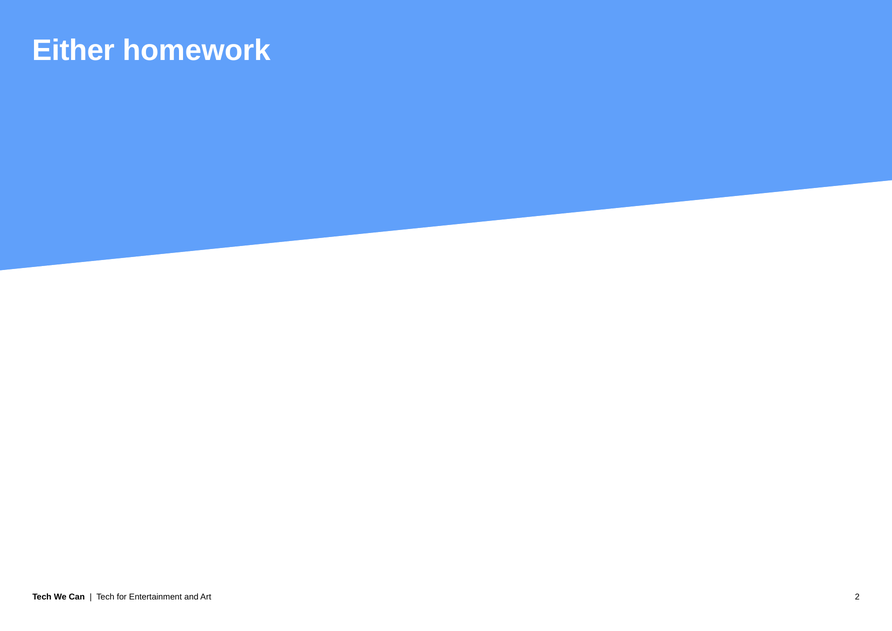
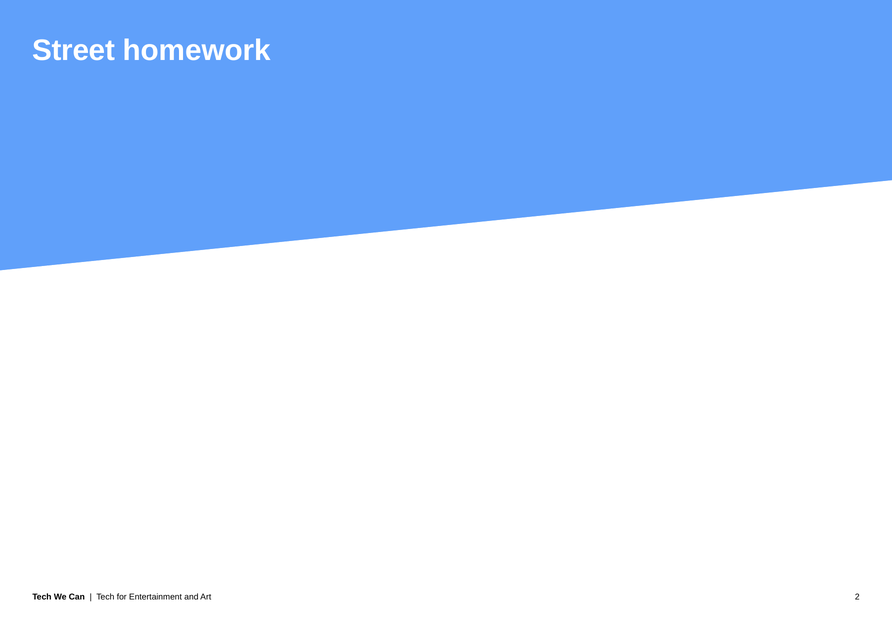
Either: Either -> Street (74, 50)
